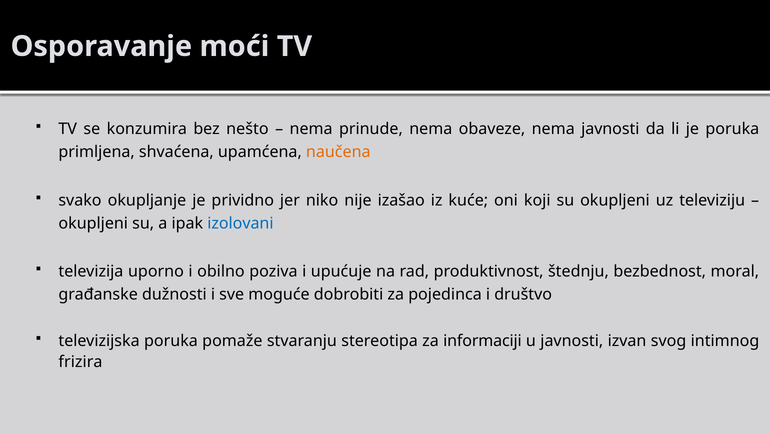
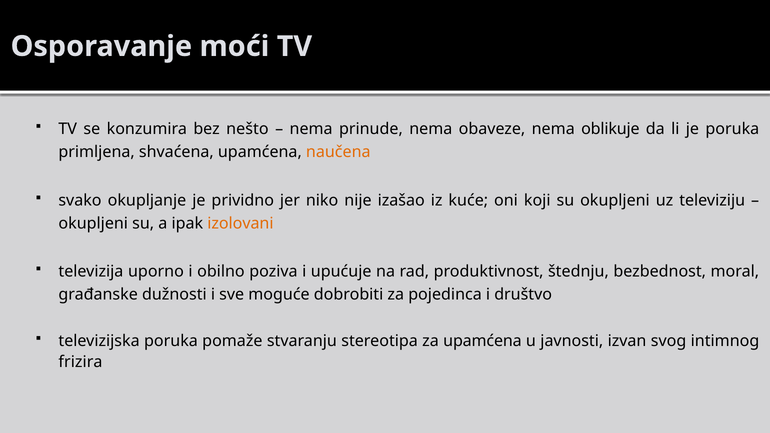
nema javnosti: javnosti -> oblikuje (610, 129)
izolovani colour: blue -> orange (240, 223)
za informaciji: informaciji -> upamćena (482, 341)
